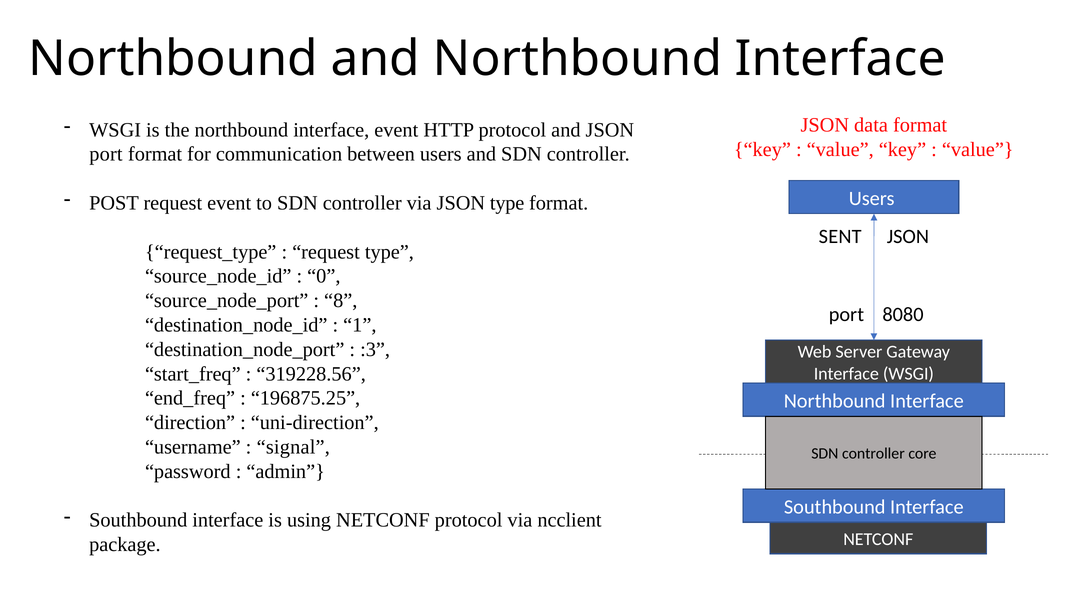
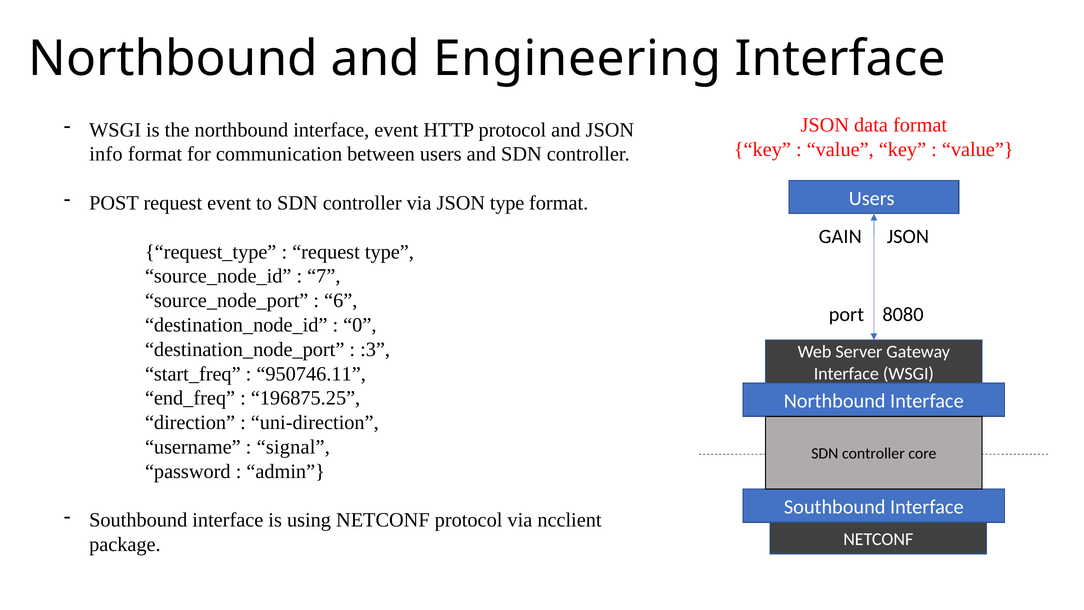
and Northbound: Northbound -> Engineering (577, 59)
port: port -> info (106, 154)
SENT: SENT -> GAIN (840, 236)
0: 0 -> 7 (324, 276)
8: 8 -> 6 (341, 301)
1: 1 -> 0 (360, 325)
319228.56: 319228.56 -> 950746.11 (311, 374)
